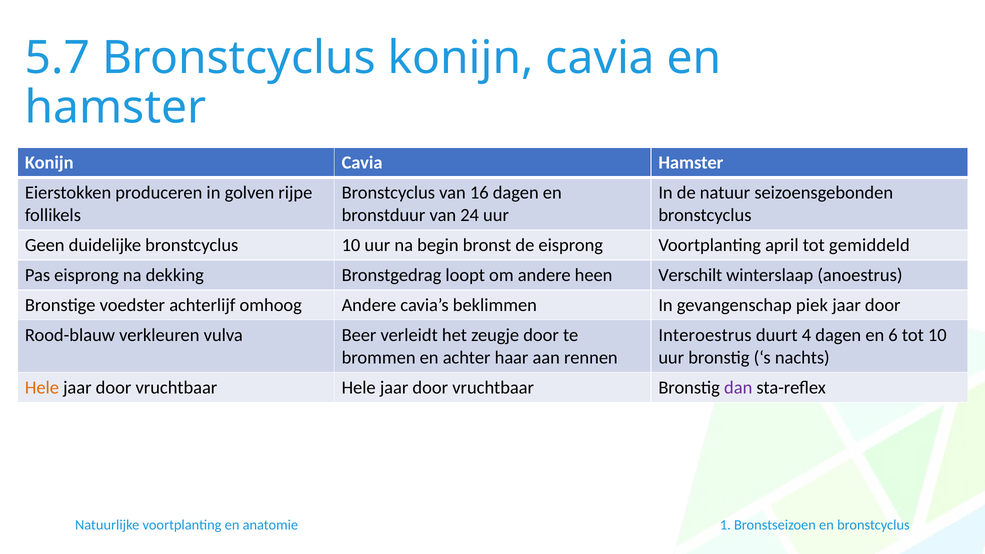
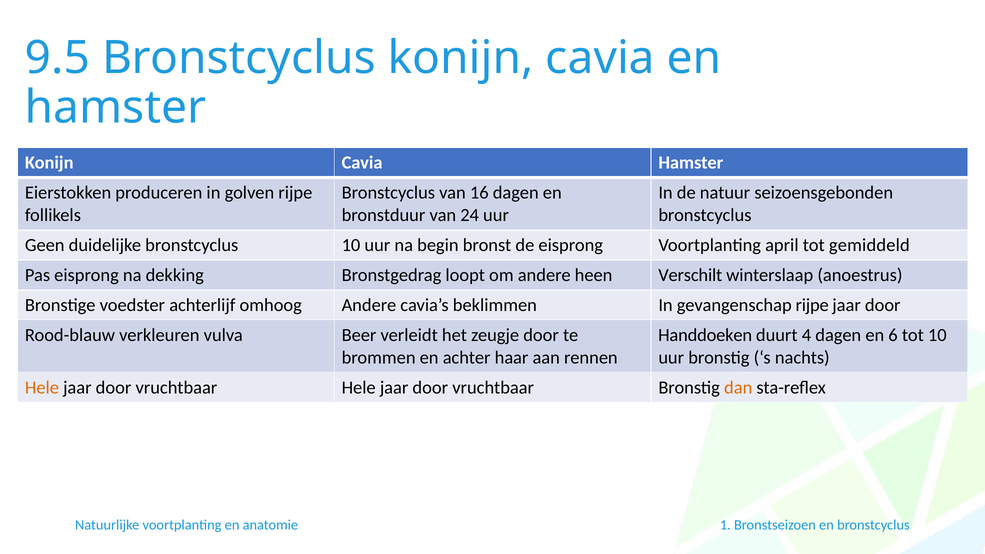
5.7: 5.7 -> 9.5 (58, 58)
gevangenschap piek: piek -> rijpe (812, 305)
Interoestrus: Interoestrus -> Handdoeken (705, 335)
dan colour: purple -> orange (738, 388)
